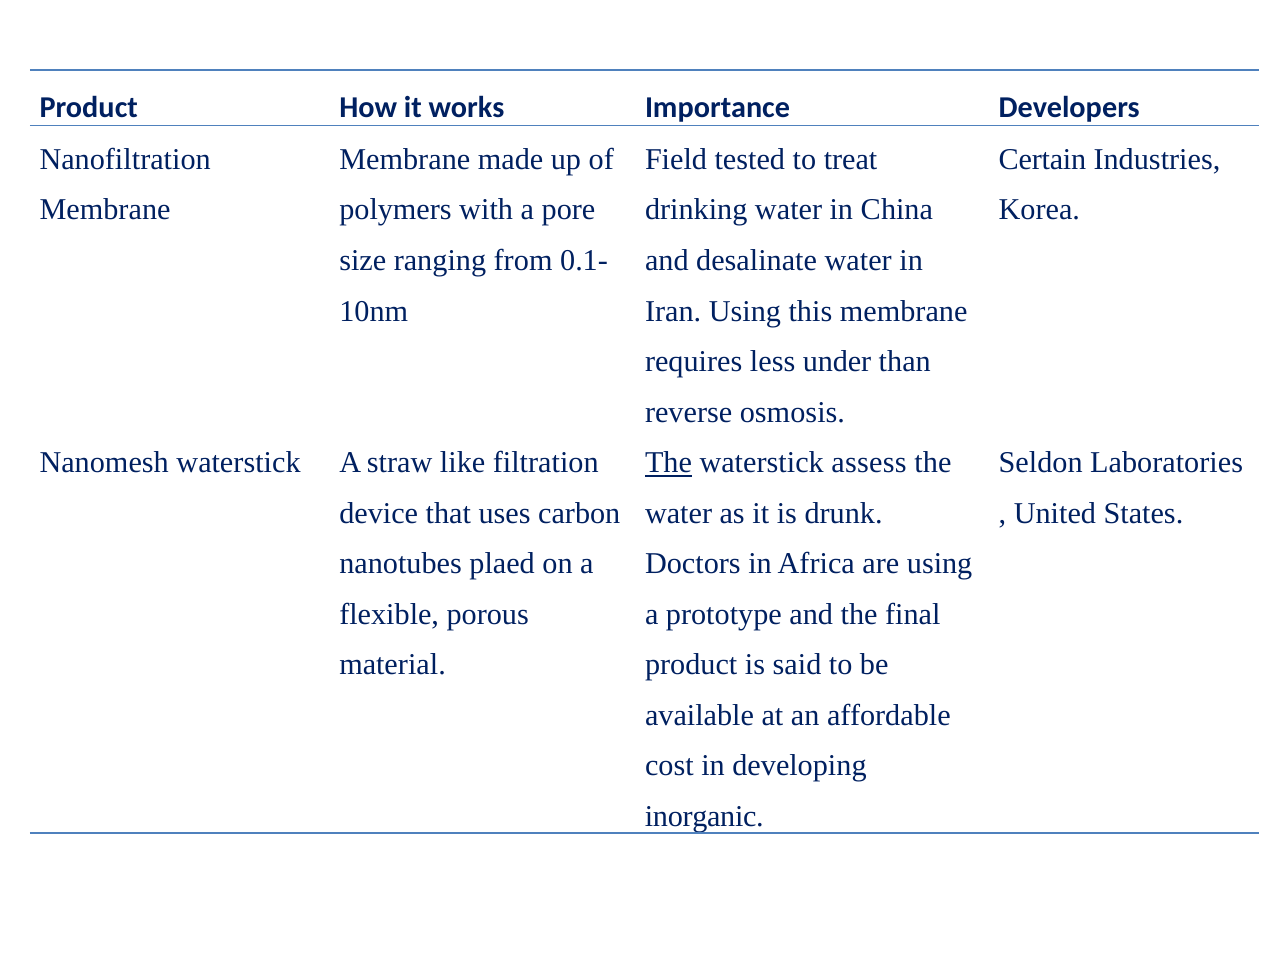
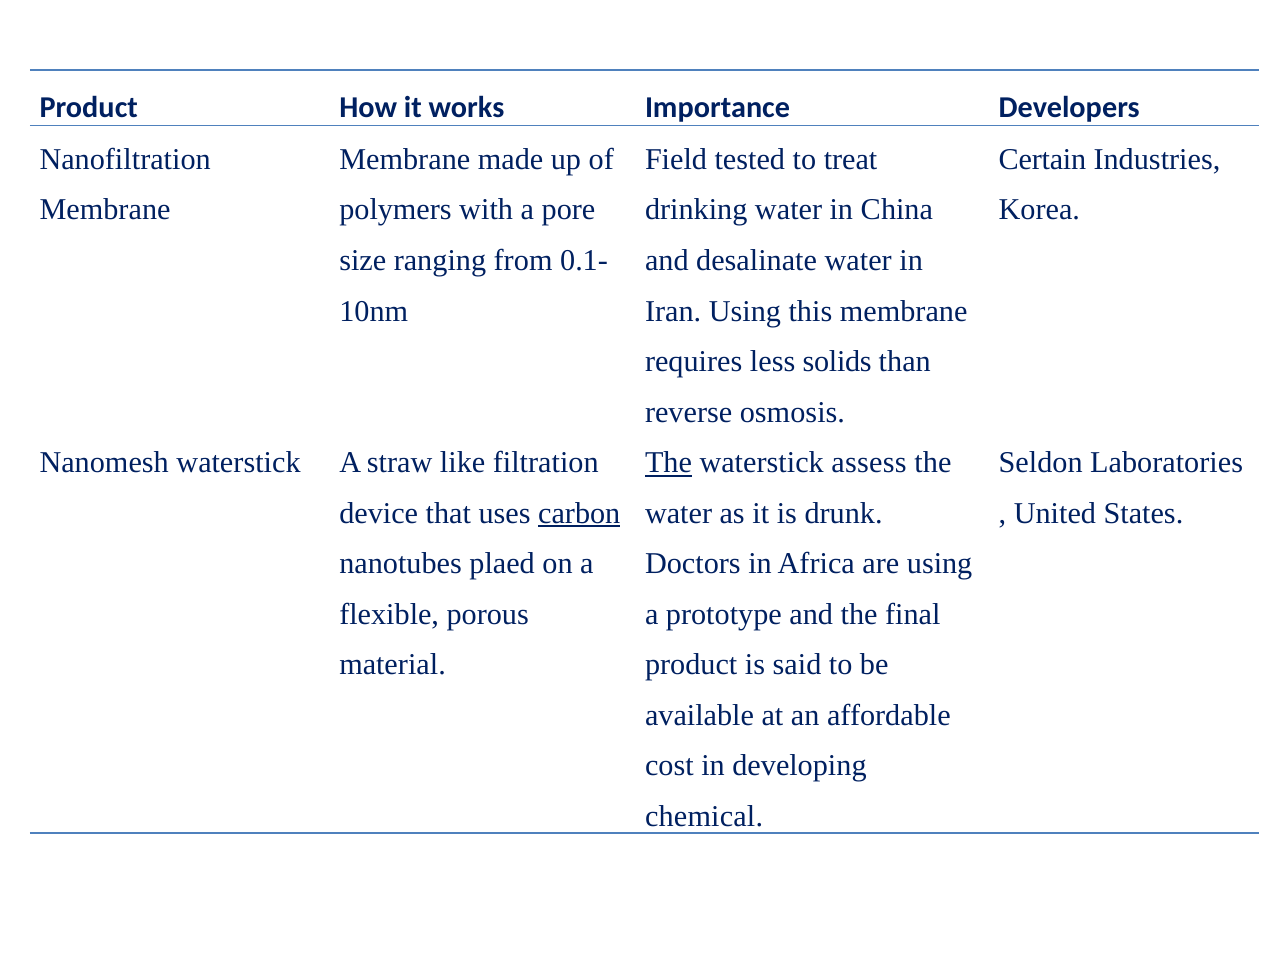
under: under -> solids (837, 361)
carbon underline: none -> present (579, 513)
inorganic: inorganic -> chemical (704, 816)
